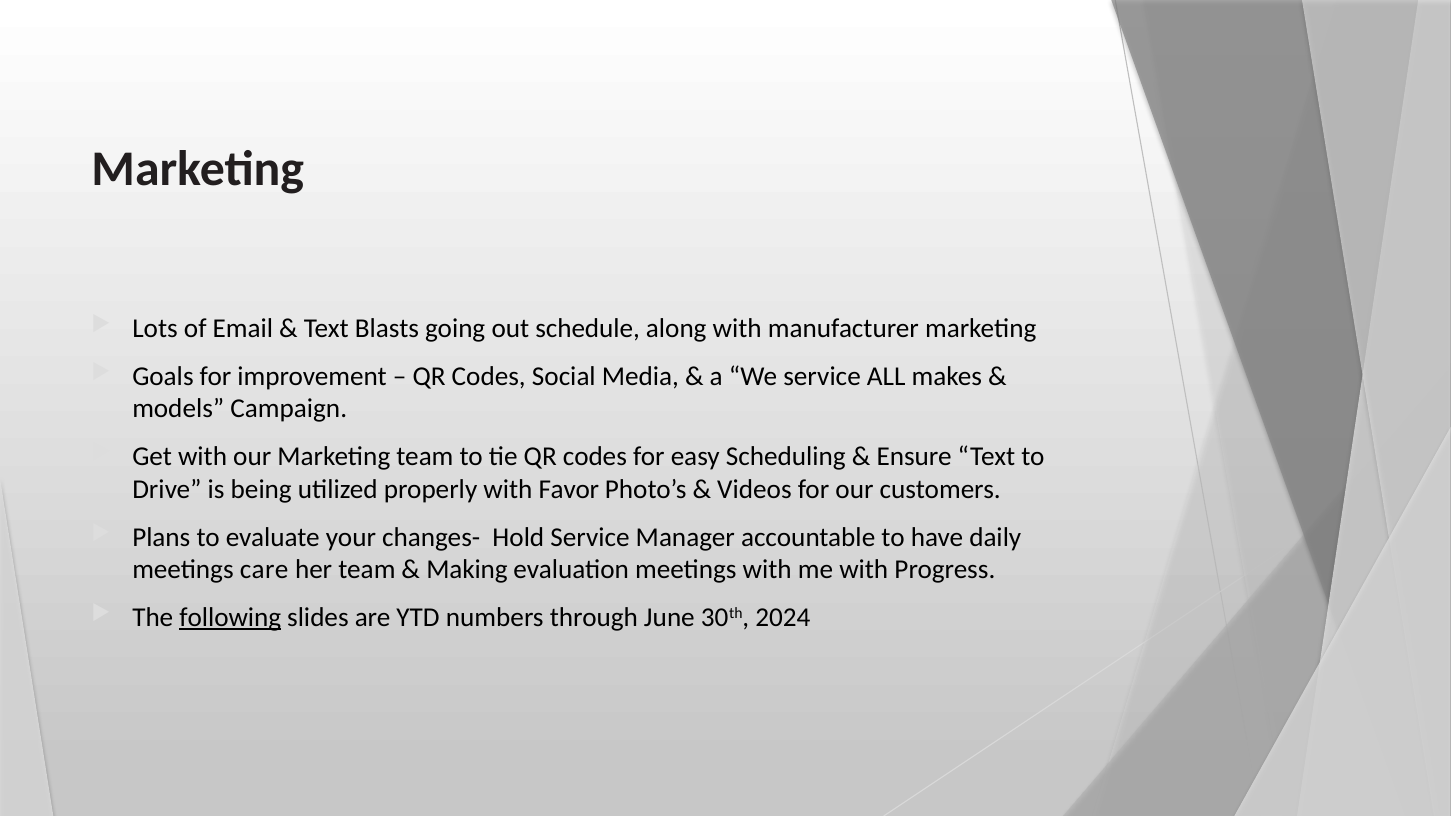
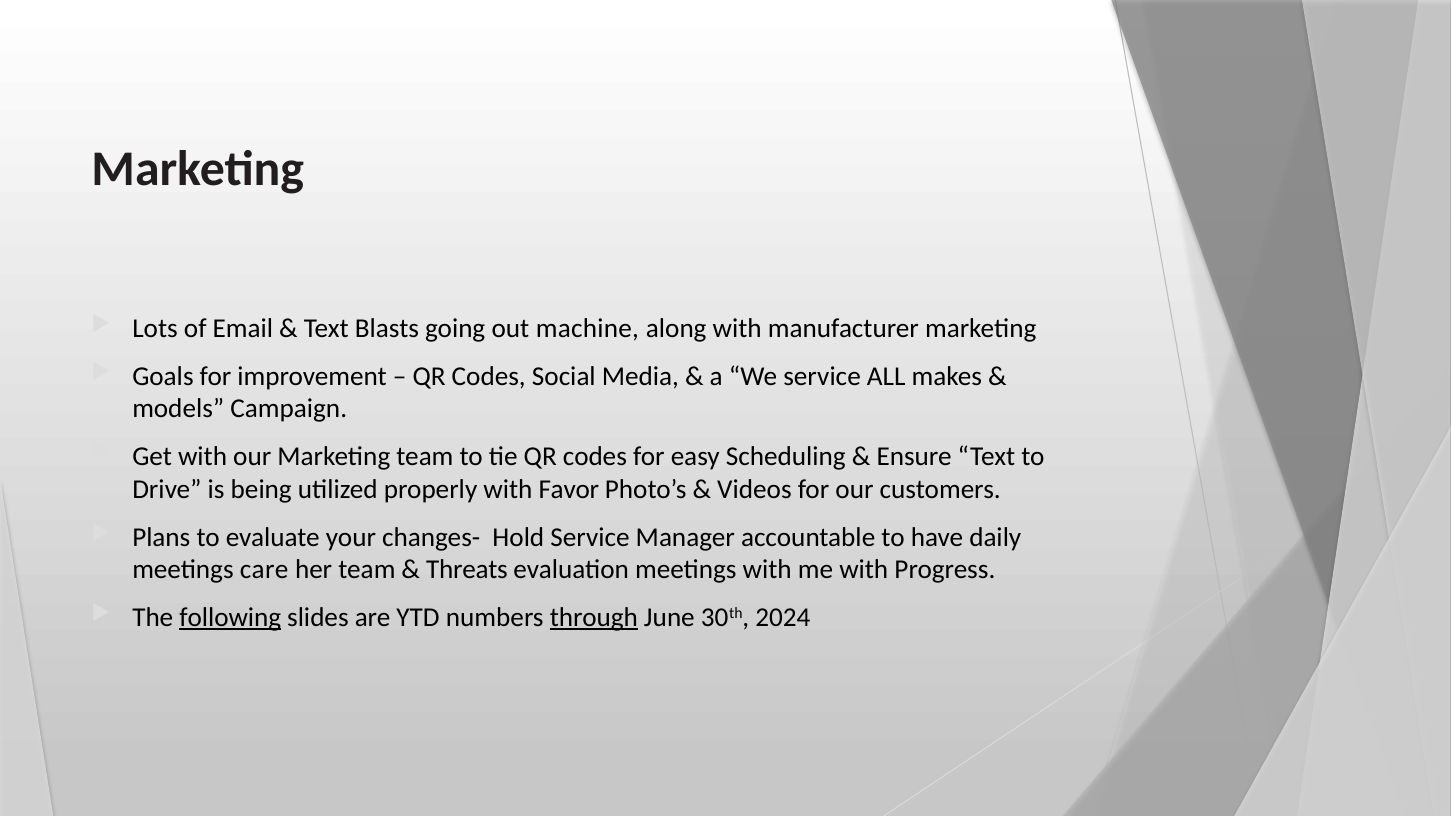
schedule: schedule -> machine (587, 329)
Making: Making -> Threats (467, 570)
through underline: none -> present (594, 618)
